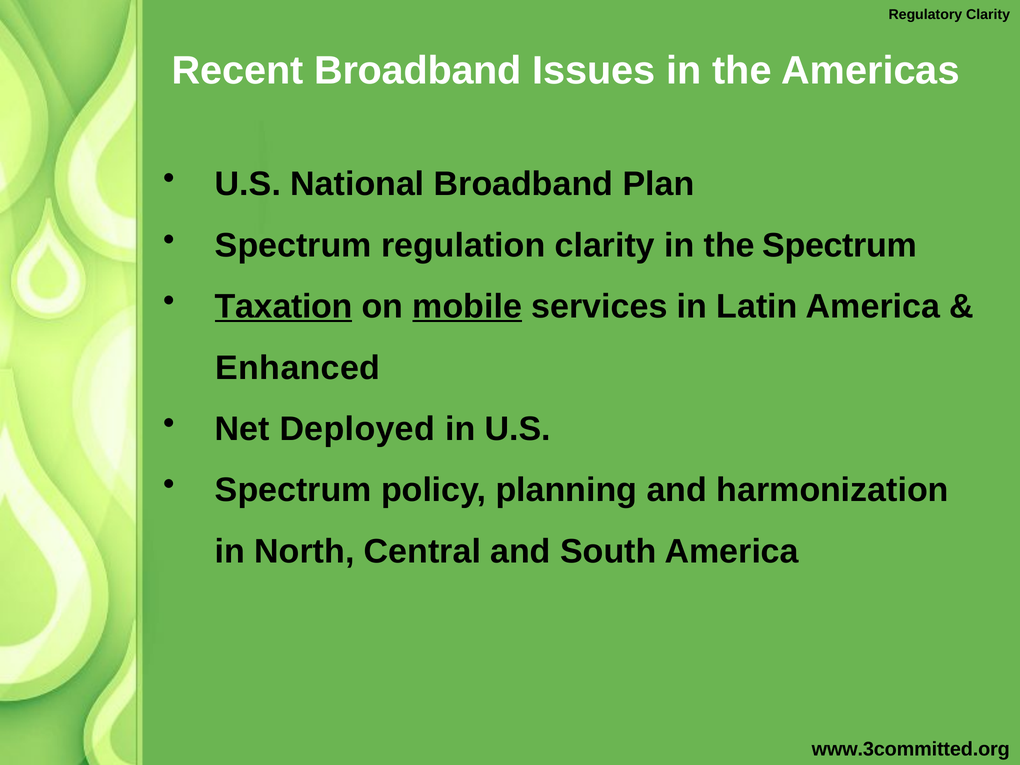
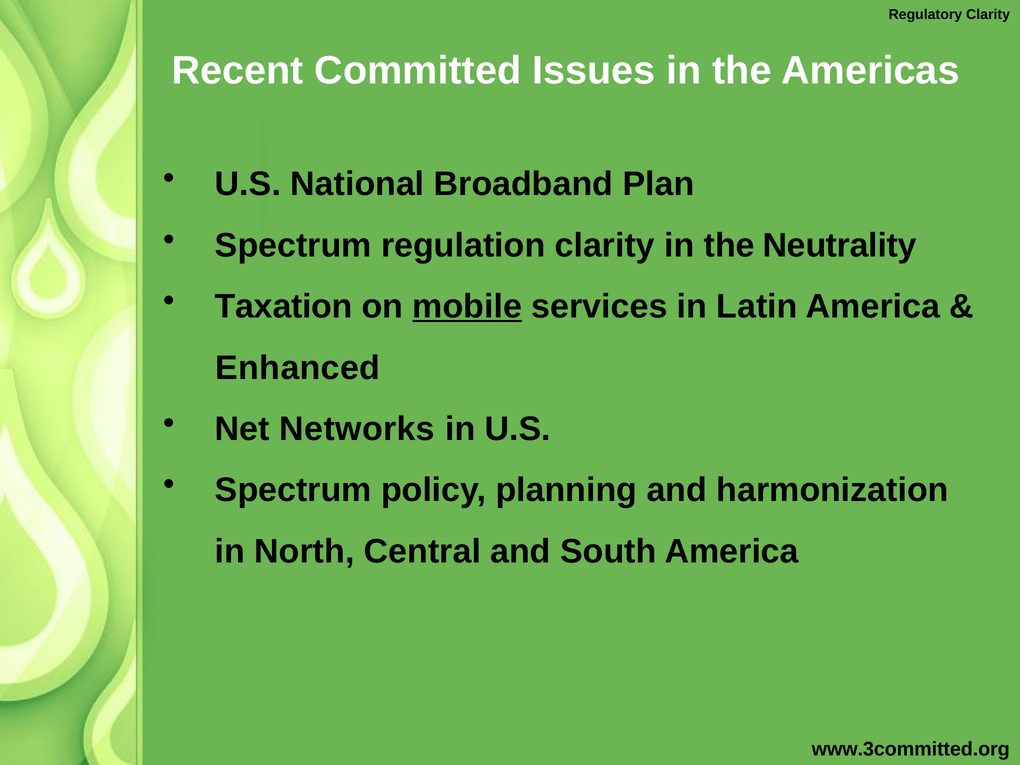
Recent Broadband: Broadband -> Committed (418, 71)
the Spectrum: Spectrum -> Neutrality (840, 245)
Taxation underline: present -> none (284, 307)
Deployed: Deployed -> Networks (357, 429)
